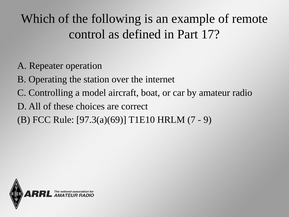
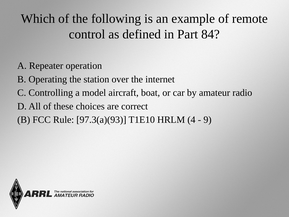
17: 17 -> 84 (211, 34)
97.3(a)(69: 97.3(a)(69 -> 97.3(a)(93 (101, 120)
7: 7 -> 4 (191, 120)
